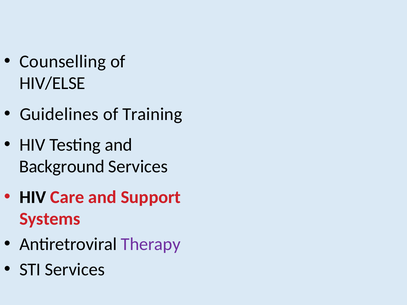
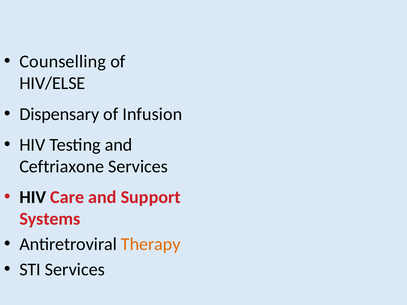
Guidelines: Guidelines -> Dispensary (59, 114)
Training: Training -> Infusion (152, 114)
Background: Background -> Ceftriaxone (62, 167)
Therapy colour: purple -> orange (151, 244)
